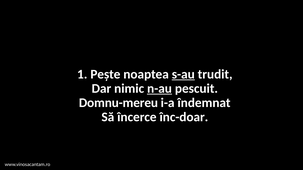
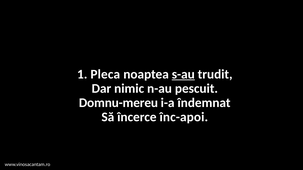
Pește: Pește -> Pleca (105, 74)
n-au underline: present -> none (159, 89)
înc-doar: înc-doar -> înc-apoi (184, 117)
